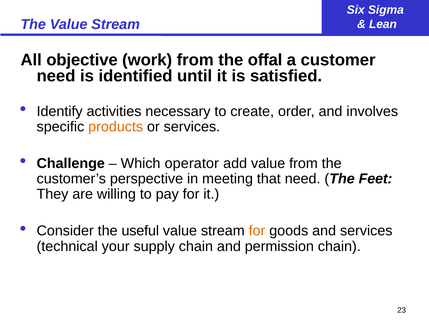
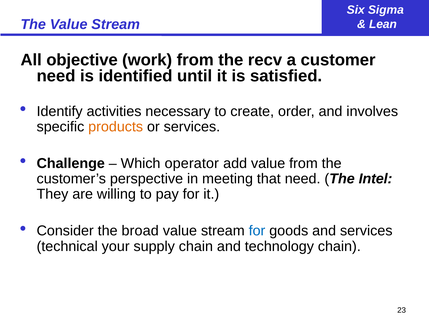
offal: offal -> recv (265, 60)
Feet: Feet -> Intel (376, 179)
useful: useful -> broad (140, 231)
for colour: orange -> blue (257, 231)
permission: permission -> technology (279, 246)
